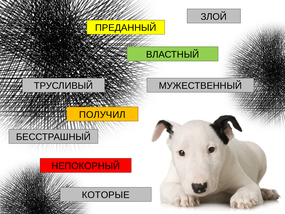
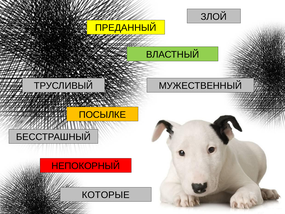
ПОЛУЧИЛ: ПОЛУЧИЛ -> ПОСЫЛКЕ (102, 115)
